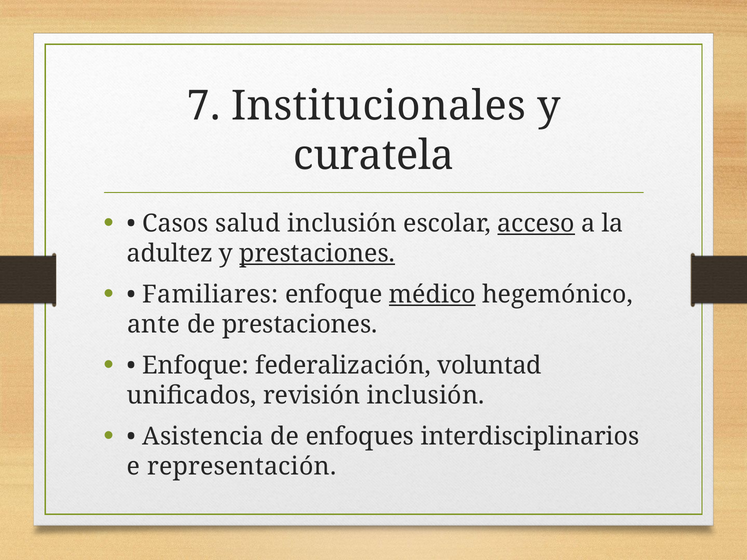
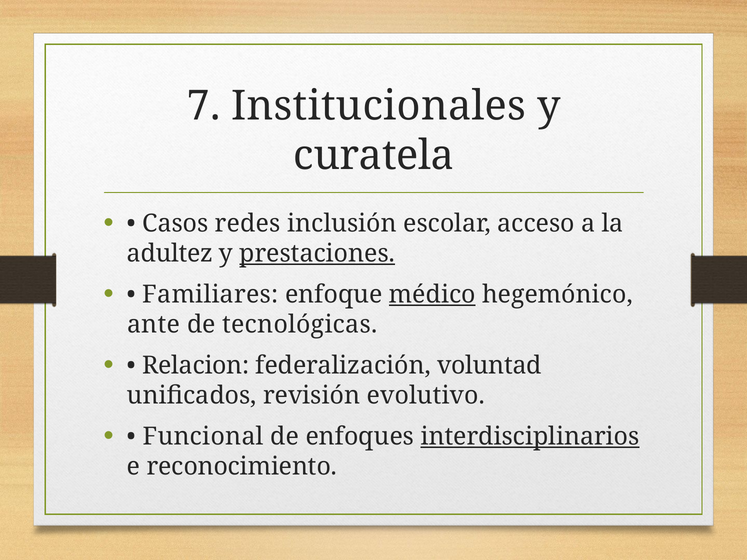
salud: salud -> redes (248, 224)
acceso underline: present -> none (536, 224)
de prestaciones: prestaciones -> tecnológicas (300, 325)
Enfoque: Enfoque -> Relacion (196, 366)
revisión inclusión: inclusión -> evolutivo (426, 396)
Asistencia: Asistencia -> Funcional (203, 437)
interdisciplinarios underline: none -> present (530, 437)
representación: representación -> reconocimiento (242, 467)
